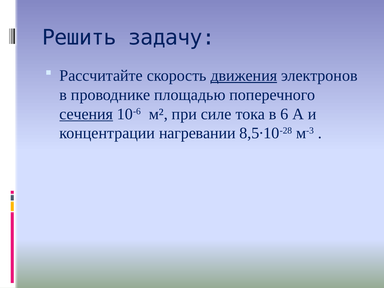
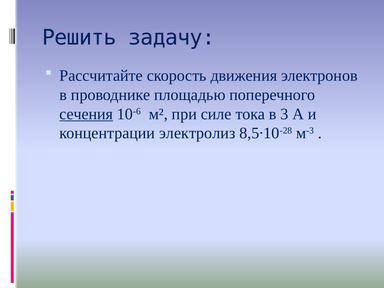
движения underline: present -> none (244, 76)
6: 6 -> 3 (284, 114)
нагревании: нагревании -> электролиз (197, 133)
